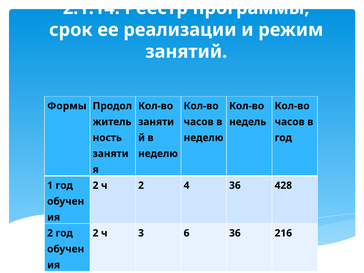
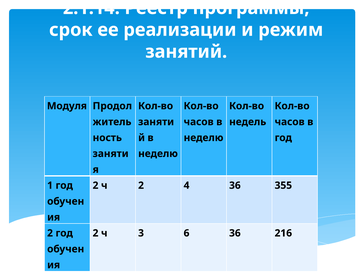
Формы: Формы -> Модуля (67, 106)
428: 428 -> 355 (283, 185)
